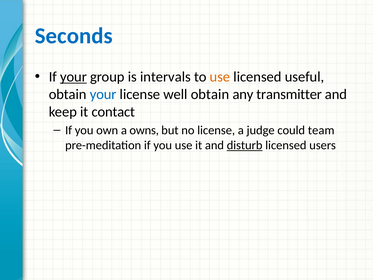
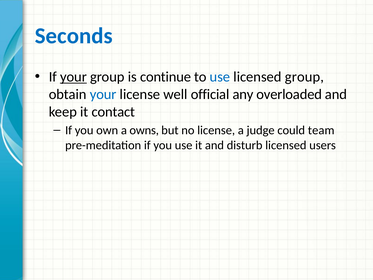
intervals: intervals -> continue (166, 77)
use colour: orange -> blue (220, 77)
licensed useful: useful -> group (304, 77)
well obtain: obtain -> official (210, 94)
transmitter: transmitter -> overloaded (289, 94)
disturb underline: present -> none (245, 145)
